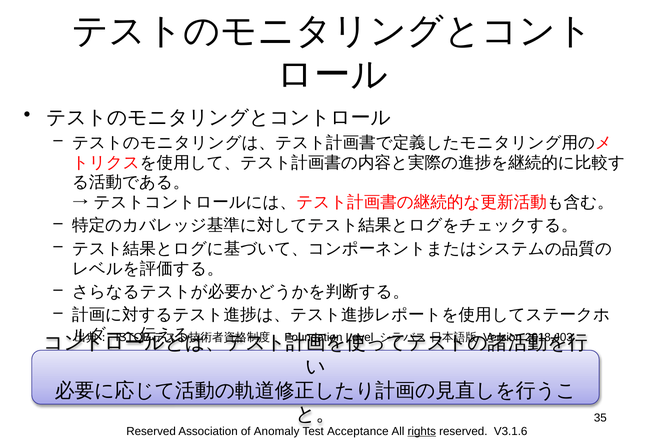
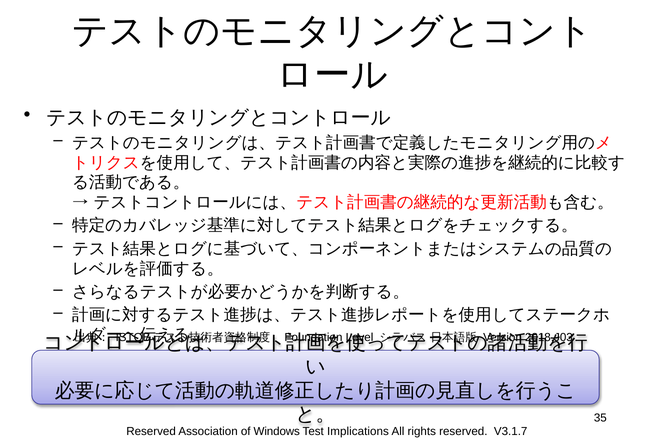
Anomaly: Anomaly -> Windows (277, 431)
Acceptance: Acceptance -> Implications (358, 431)
rights underline: present -> none (422, 431)
V3.1.6: V3.1.6 -> V3.1.7 (511, 431)
